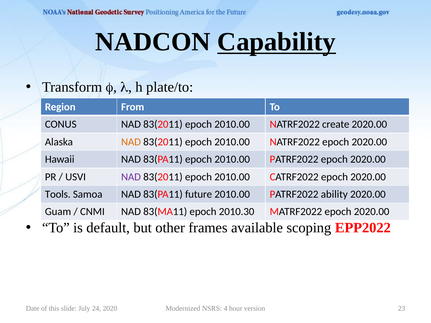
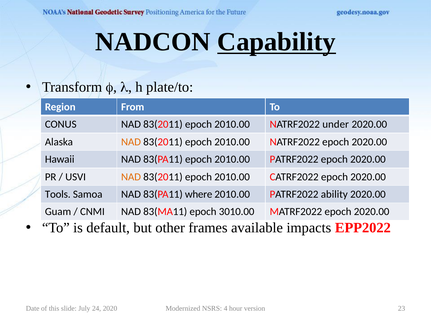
create: create -> under (336, 125)
NAD colour: purple -> orange (131, 177)
future: future -> where (199, 194)
2010.30: 2010.30 -> 3010.00 (237, 212)
scoping: scoping -> impacts (309, 228)
